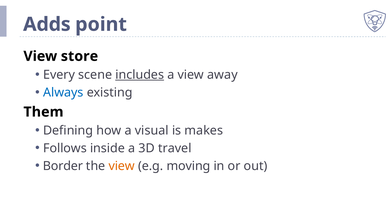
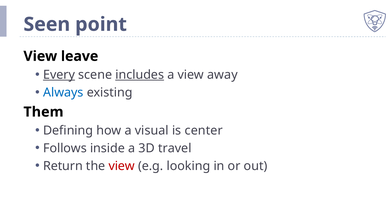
Adds: Adds -> Seen (47, 24)
store: store -> leave (80, 56)
Every underline: none -> present (59, 75)
makes: makes -> center (204, 131)
Border: Border -> Return (63, 166)
view colour: orange -> red (122, 166)
moving: moving -> looking (188, 166)
